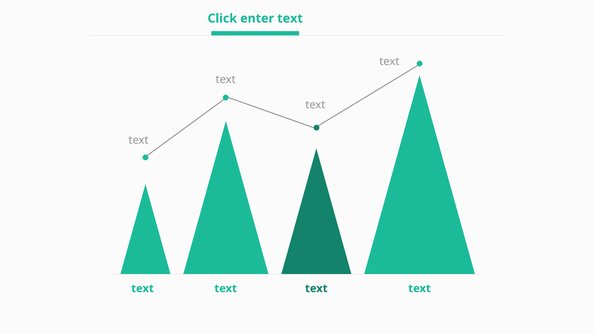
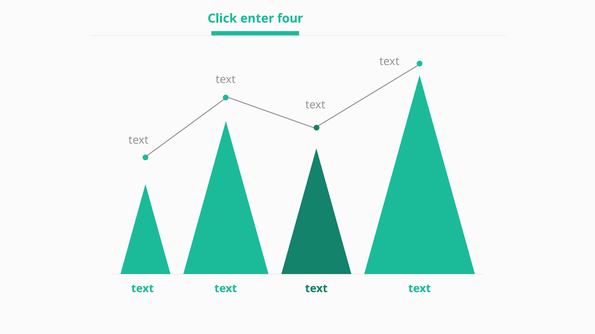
enter text: text -> four (290, 18)
